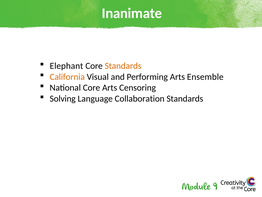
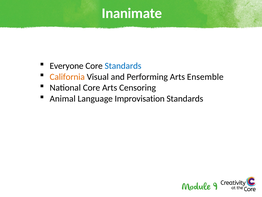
Elephant: Elephant -> Everyone (67, 66)
Standards colour: orange -> blue (123, 66)
Solving: Solving -> Animal (63, 98)
Collaboration: Collaboration -> Improvisation (140, 98)
